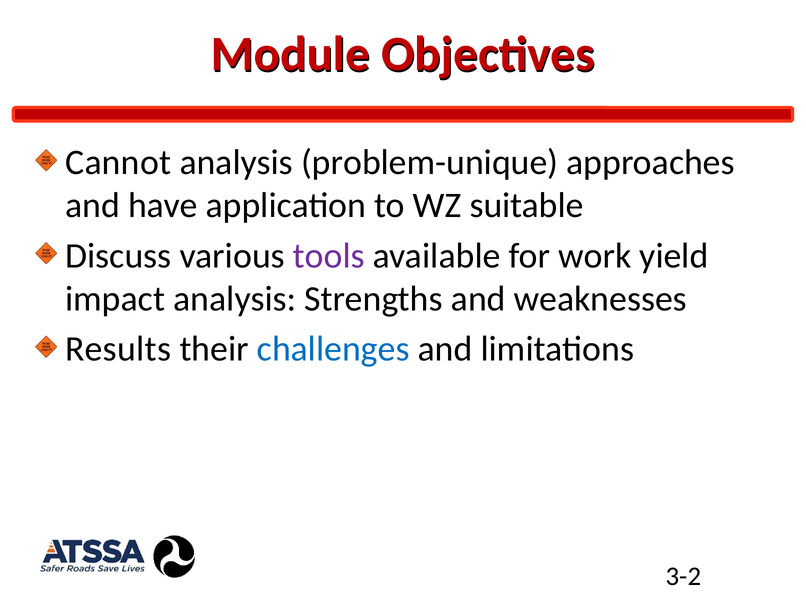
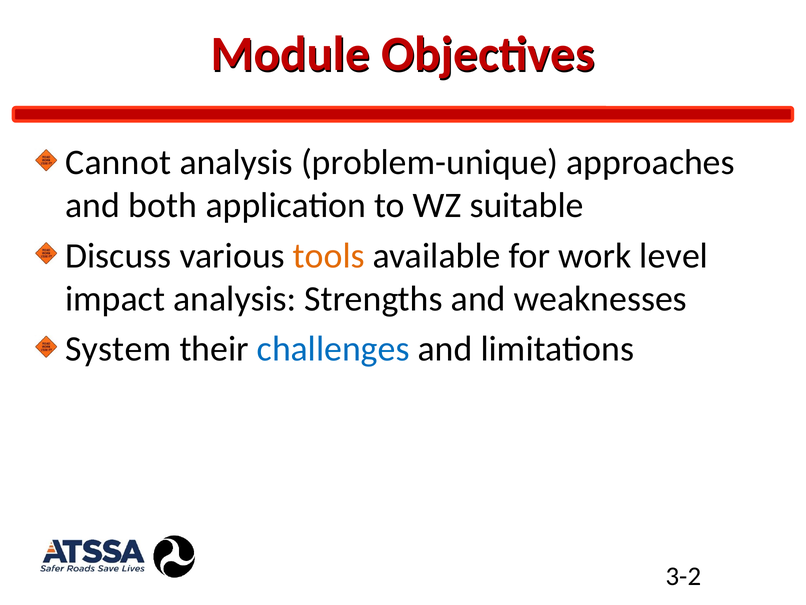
have: have -> both (163, 205)
tools colour: purple -> orange (329, 256)
yield: yield -> level (674, 256)
Results: Results -> System (118, 349)
